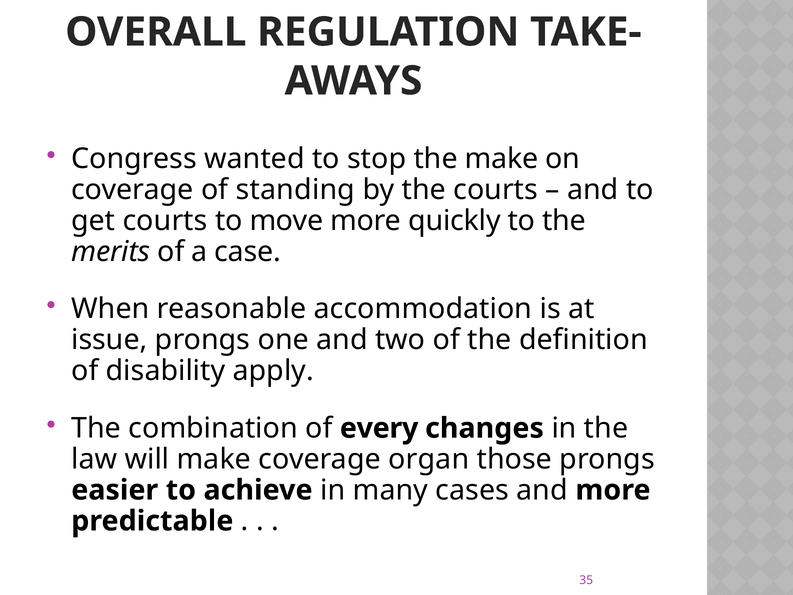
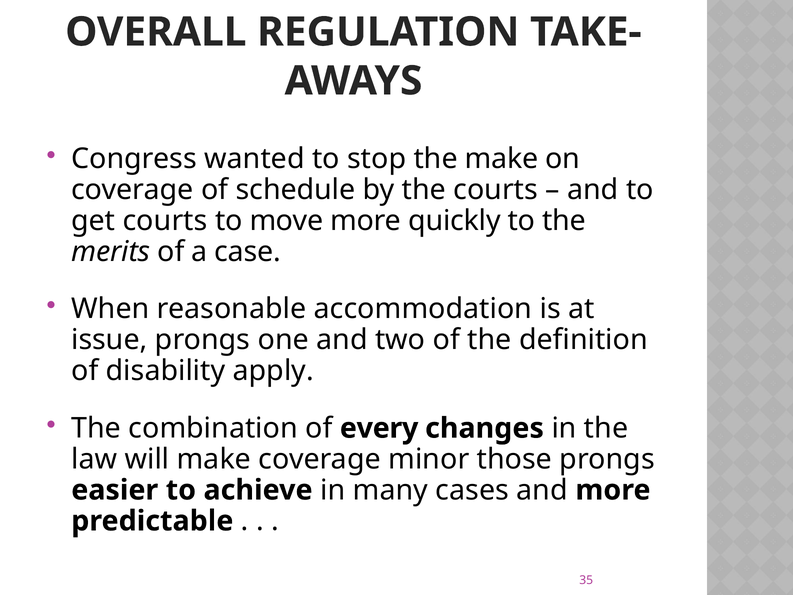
standing: standing -> schedule (296, 190)
organ: organ -> minor (429, 459)
